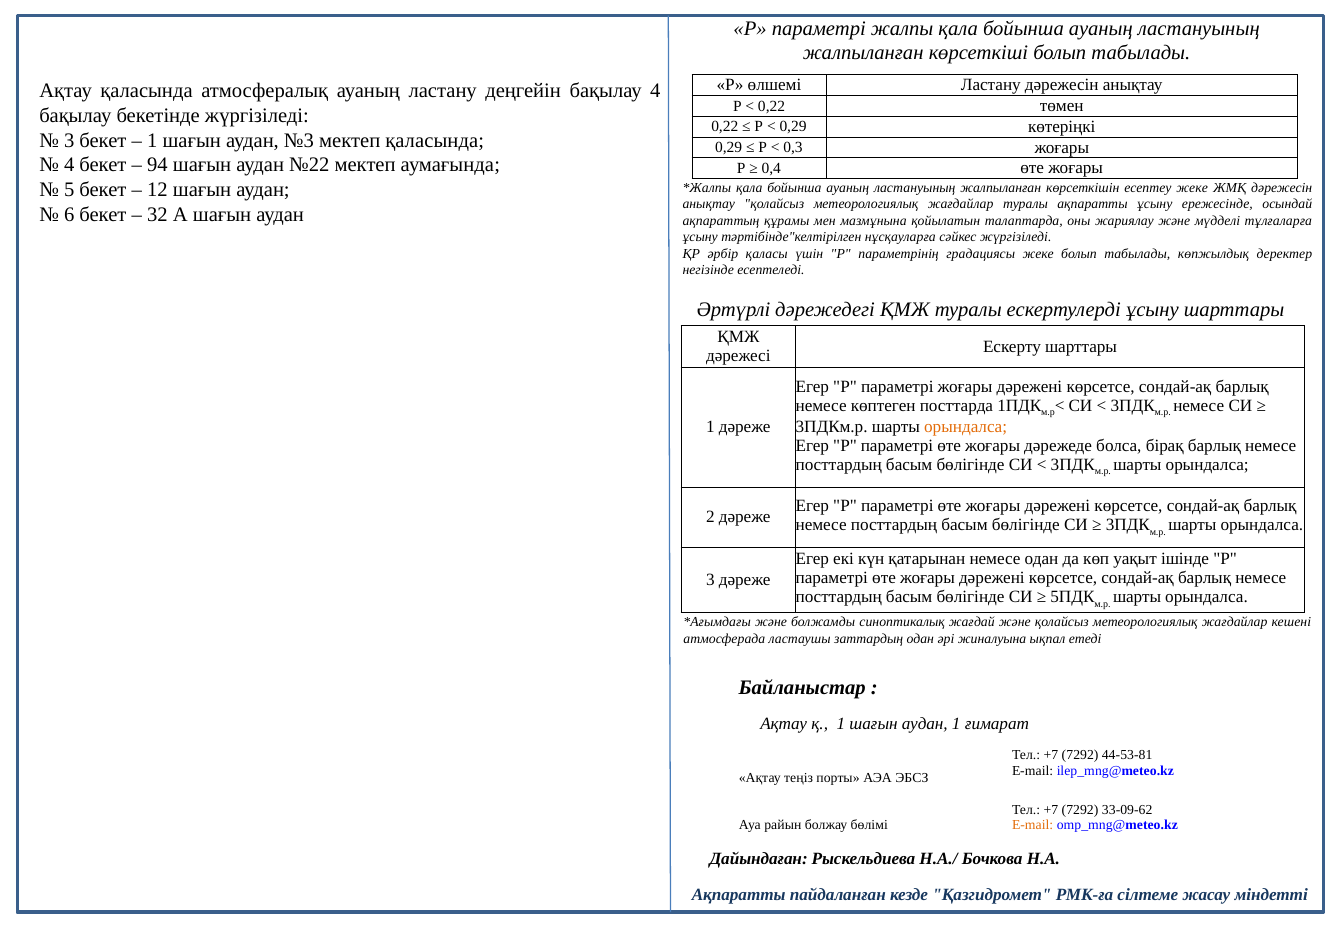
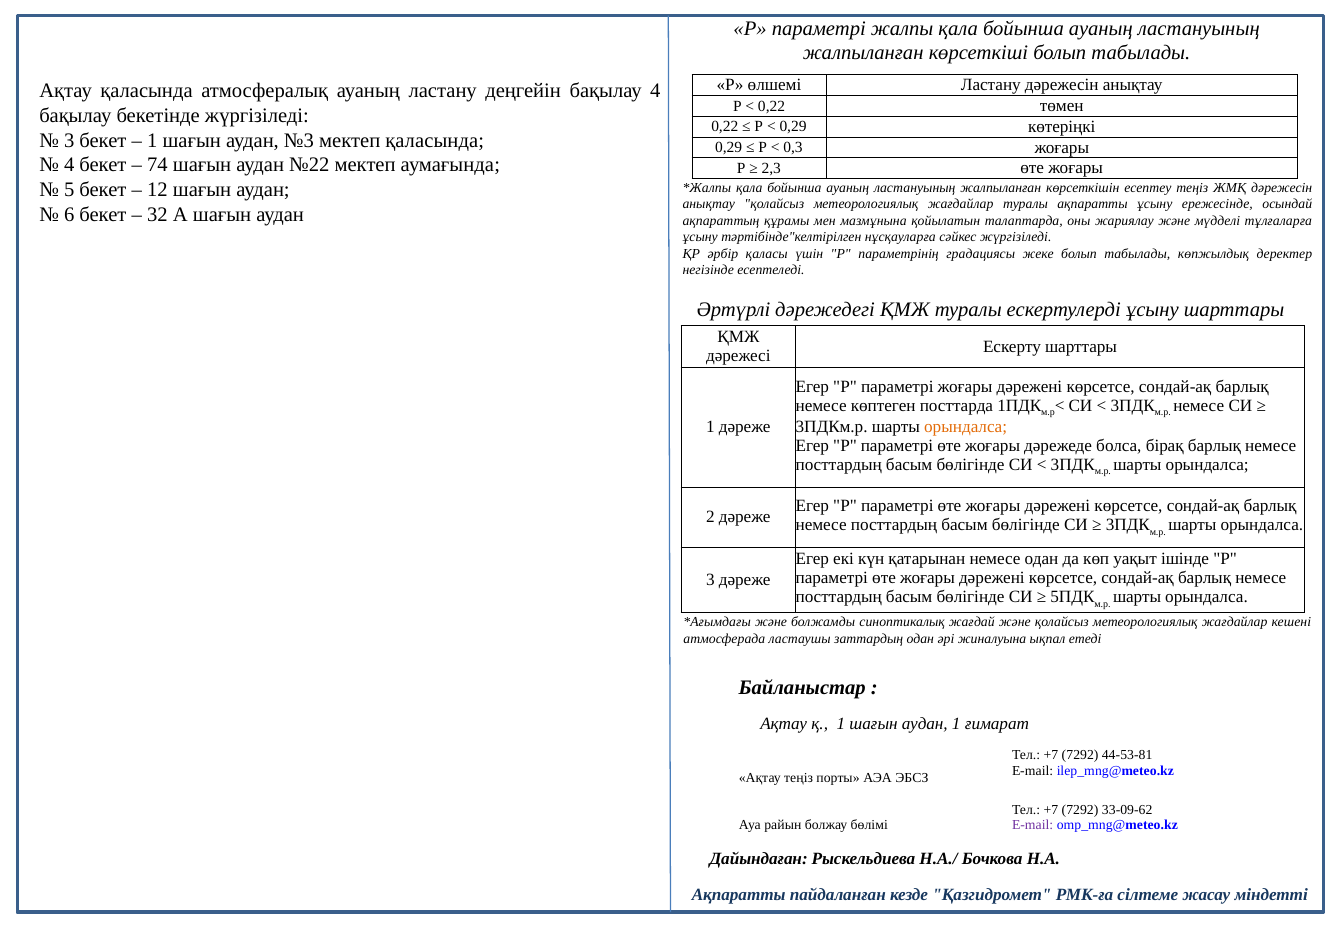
94: 94 -> 74 (157, 165)
0,4: 0,4 -> 2,3 (771, 168)
есептеу жеке: жеке -> теңіз (1192, 188)
E-mail colour: orange -> purple (1033, 825)
